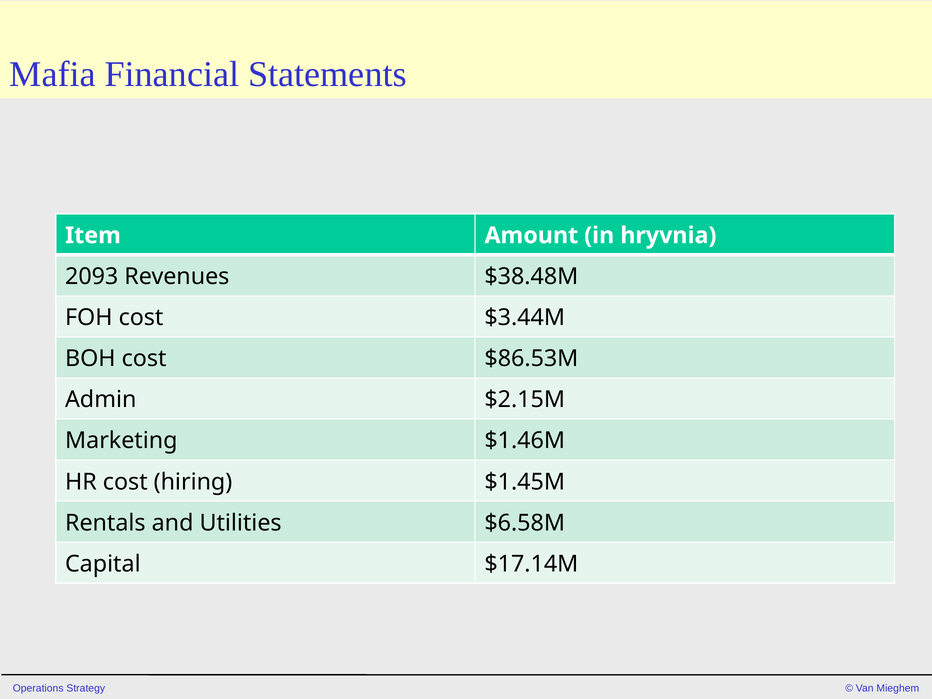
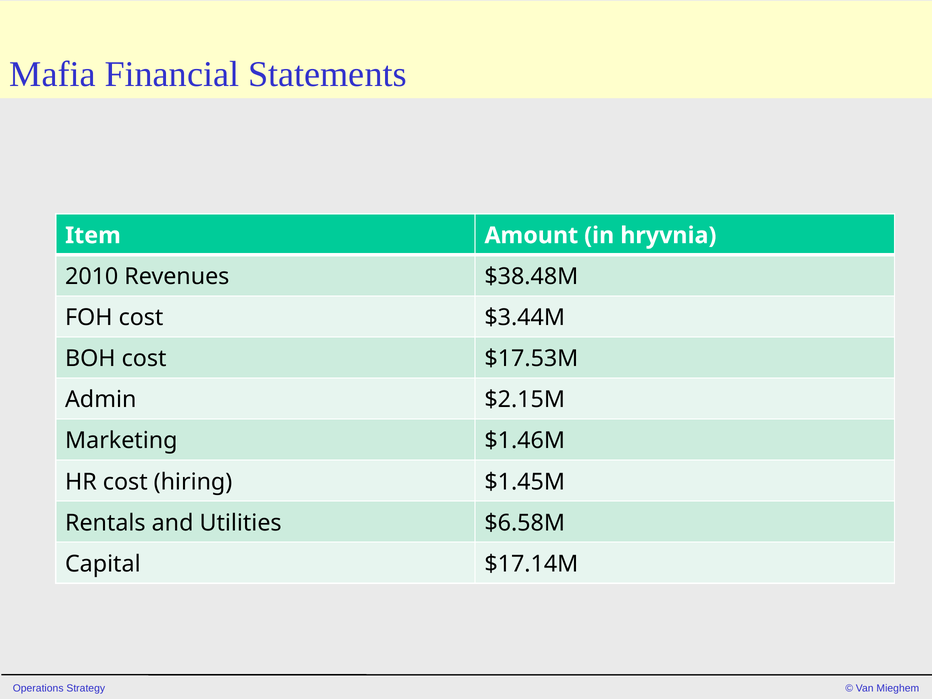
2093: 2093 -> 2010 (92, 277)
$86.53M: $86.53M -> $17.53M (531, 359)
